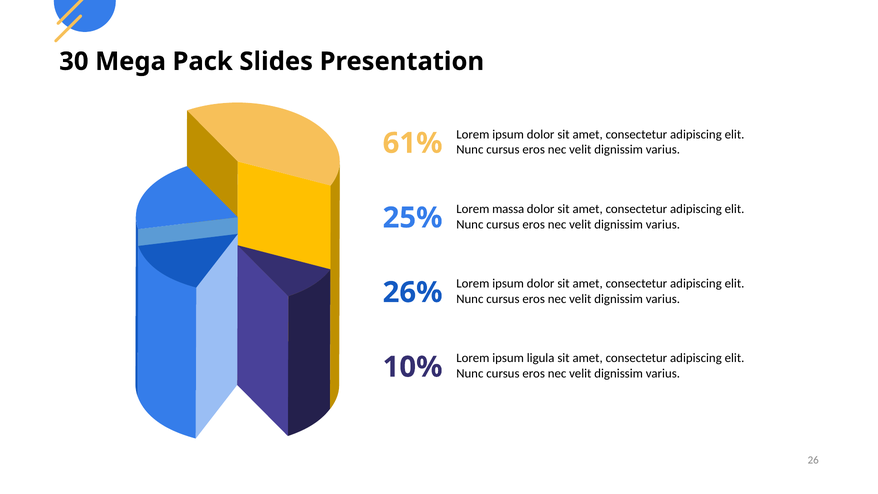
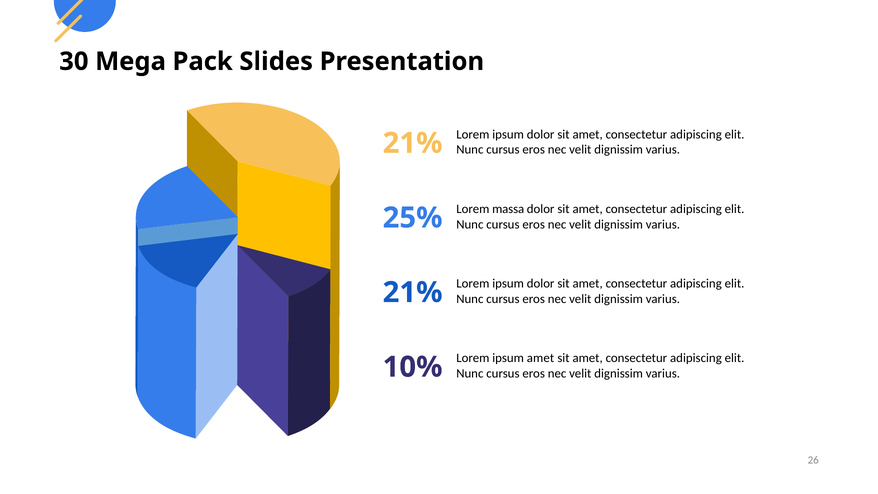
61%: 61% -> 21% (413, 143)
26%: 26% -> 21% (413, 292)
ipsum ligula: ligula -> amet (541, 358)
